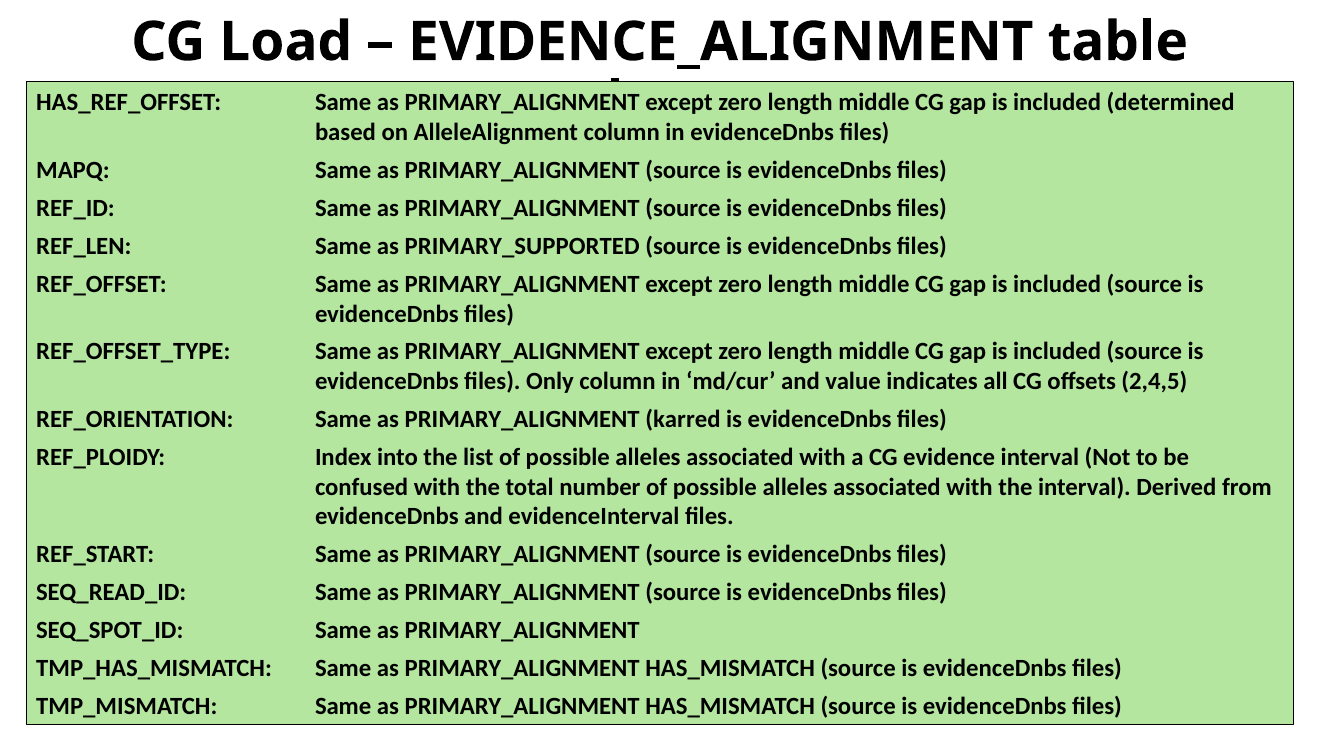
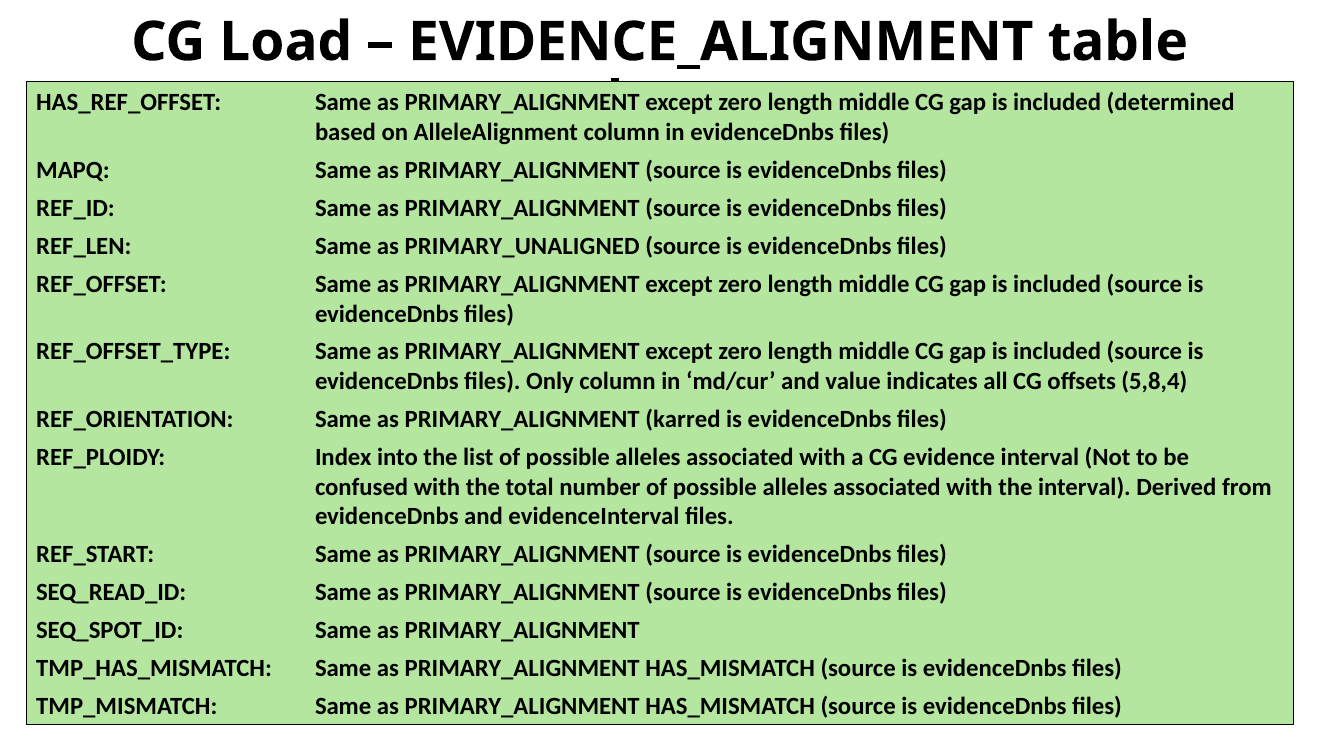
PRIMARY_SUPPORTED: PRIMARY_SUPPORTED -> PRIMARY_UNALIGNED (522, 246)
2,4,5: 2,4,5 -> 5,8,4 (1154, 382)
